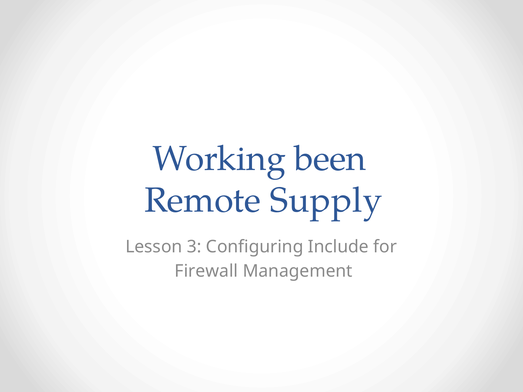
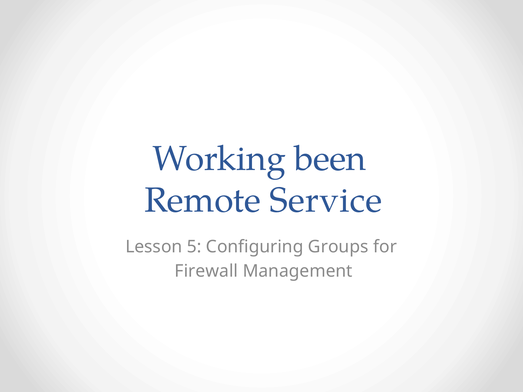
Supply: Supply -> Service (326, 201)
3: 3 -> 5 (194, 247)
Include: Include -> Groups (338, 247)
